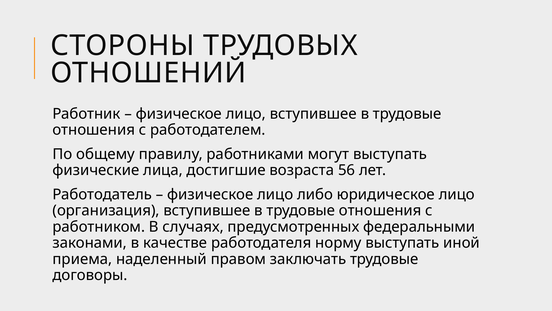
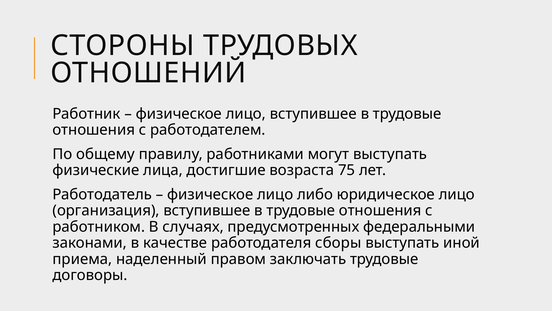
56: 56 -> 75 (347, 170)
норму: норму -> сборы (338, 243)
